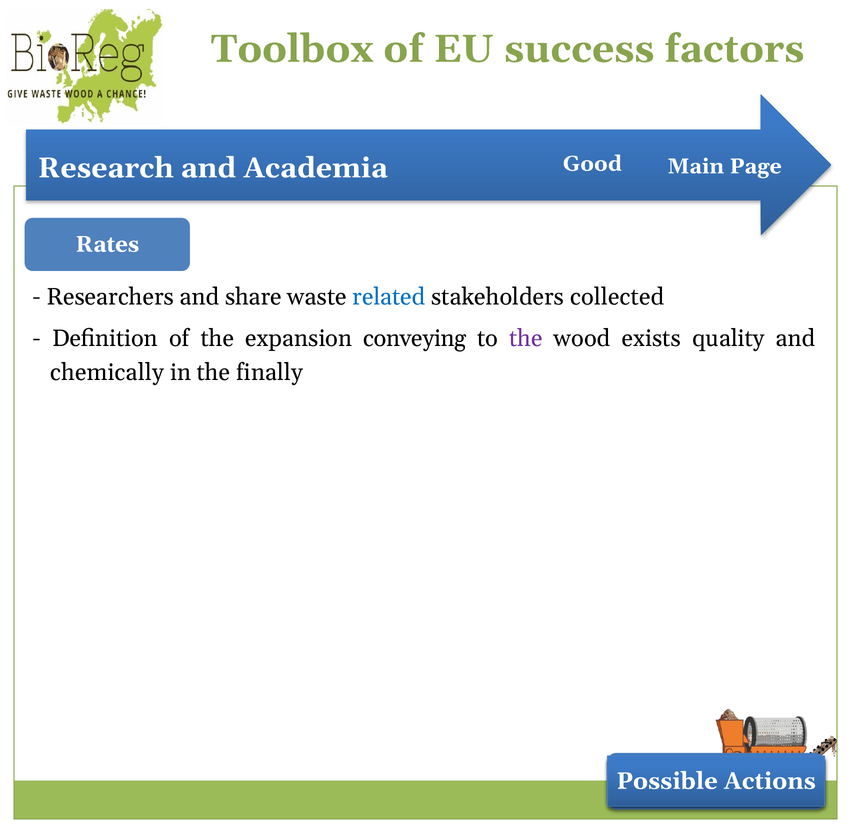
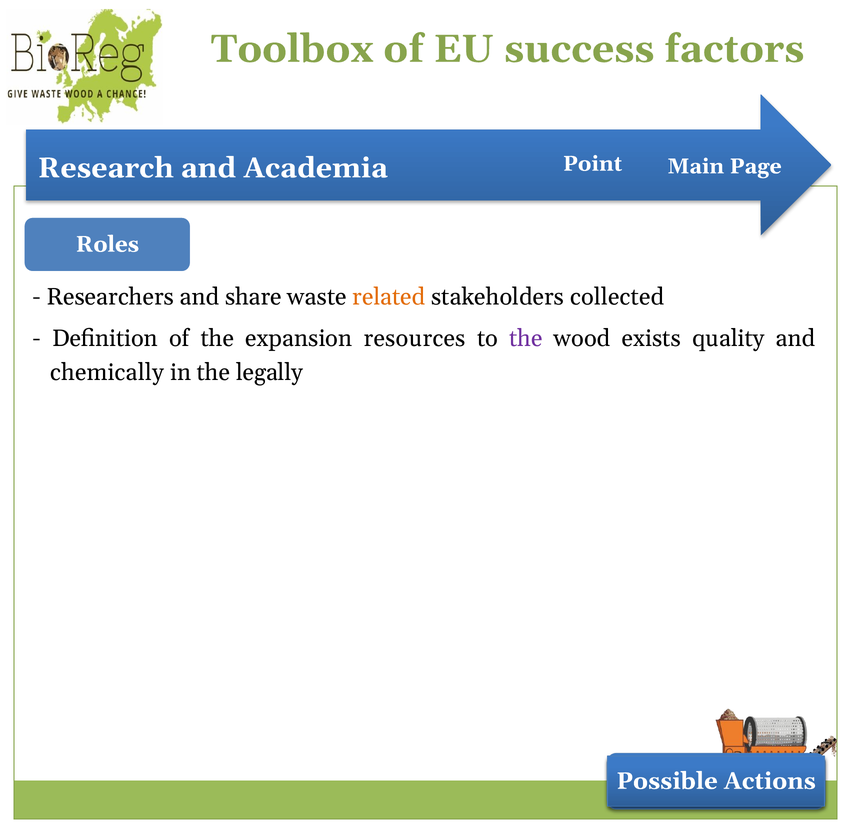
Good: Good -> Point (593, 164)
Rates: Rates -> Roles (107, 244)
related colour: blue -> orange (389, 297)
conveying: conveying -> resources (415, 339)
finally: finally -> legally (270, 373)
